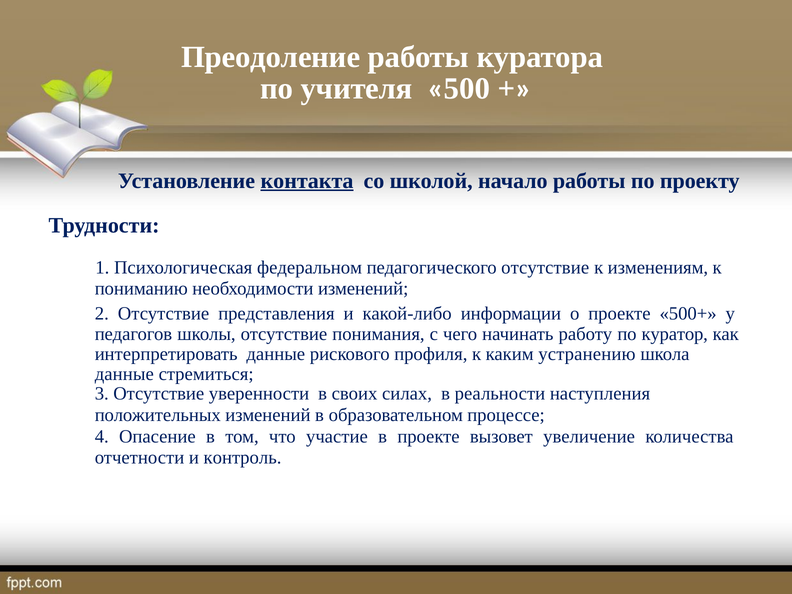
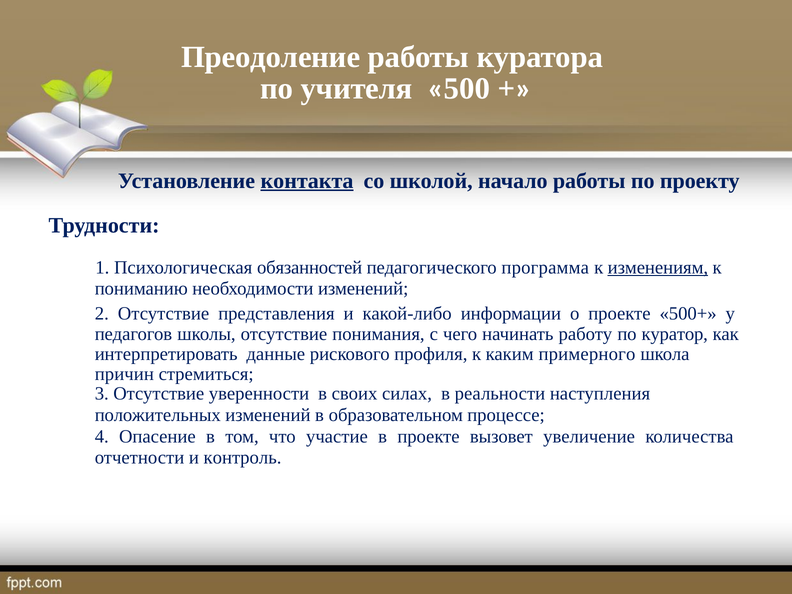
федеральном: федеральном -> обязанностей (310, 267)
педагогического отсутствие: отсутствие -> программа (545, 267)
изменениям underline: none -> present (658, 267)
устранению: устранению -> примерного (587, 354)
данные: данные -> причин (124, 374)
